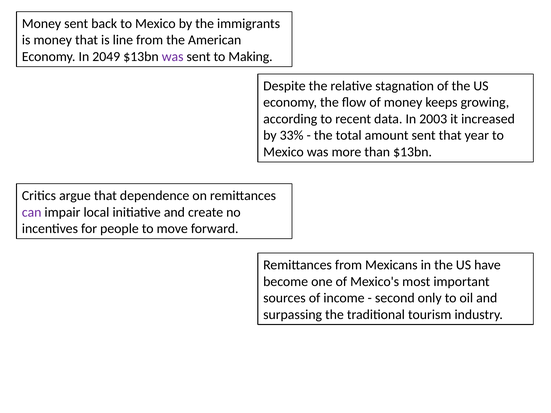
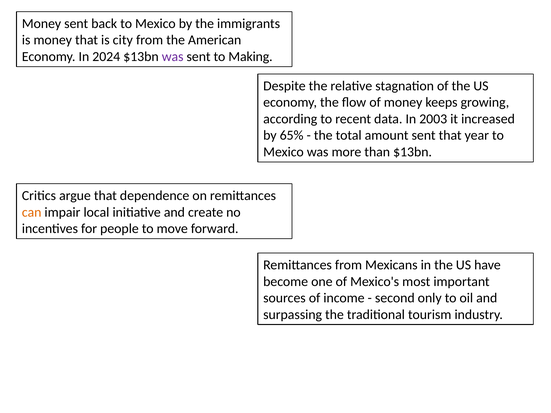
line: line -> city (123, 40)
2049: 2049 -> 2024 (106, 57)
33%: 33% -> 65% (292, 135)
can colour: purple -> orange (32, 212)
